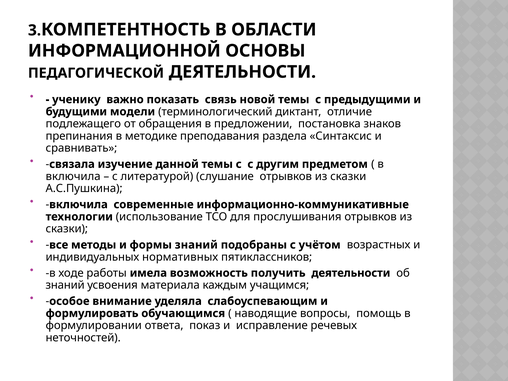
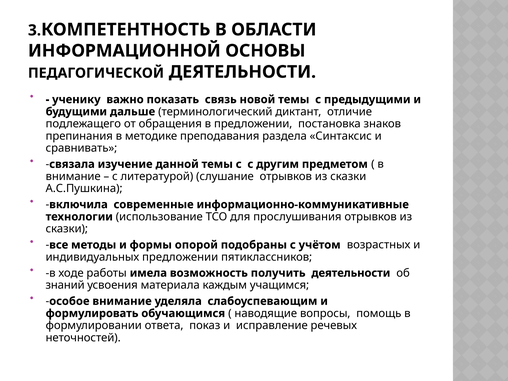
модели: модели -> дальше (133, 112)
включила: включила -> внимание (73, 176)
формы знаний: знаний -> опорой (196, 245)
индивидуальных нормативных: нормативных -> предложении (180, 257)
